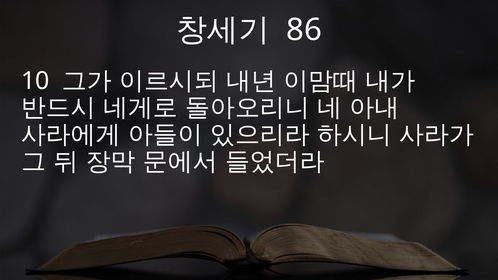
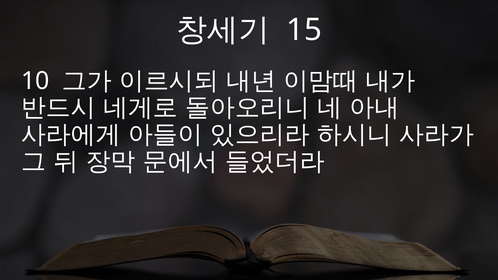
86: 86 -> 15 (304, 30)
